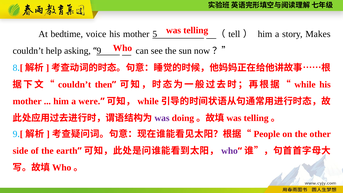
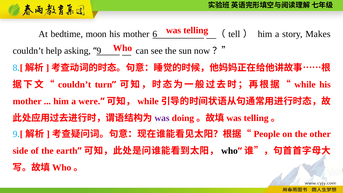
voice: voice -> moon (96, 34)
5: 5 -> 6 (155, 34)
then: then -> turn (103, 85)
who colour: purple -> black (230, 151)
